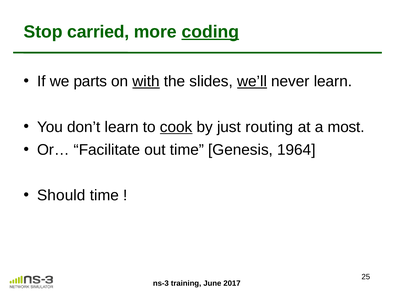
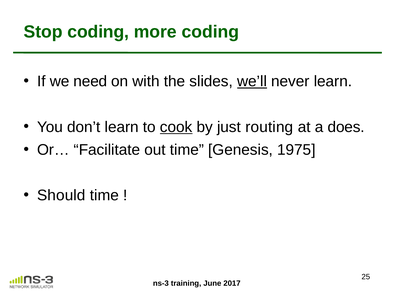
Stop carried: carried -> coding (98, 32)
coding underline: present -> none (210, 32)
parts: parts -> need (90, 81)
with underline: present -> none (146, 81)
most: most -> does (346, 127)
1964: 1964 -> 1975 (296, 150)
